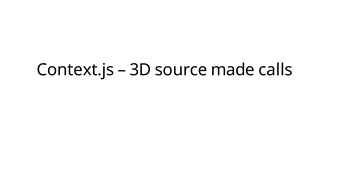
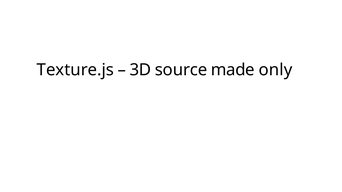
Context.js: Context.js -> Texture.js (75, 70)
calls: calls -> only (275, 70)
